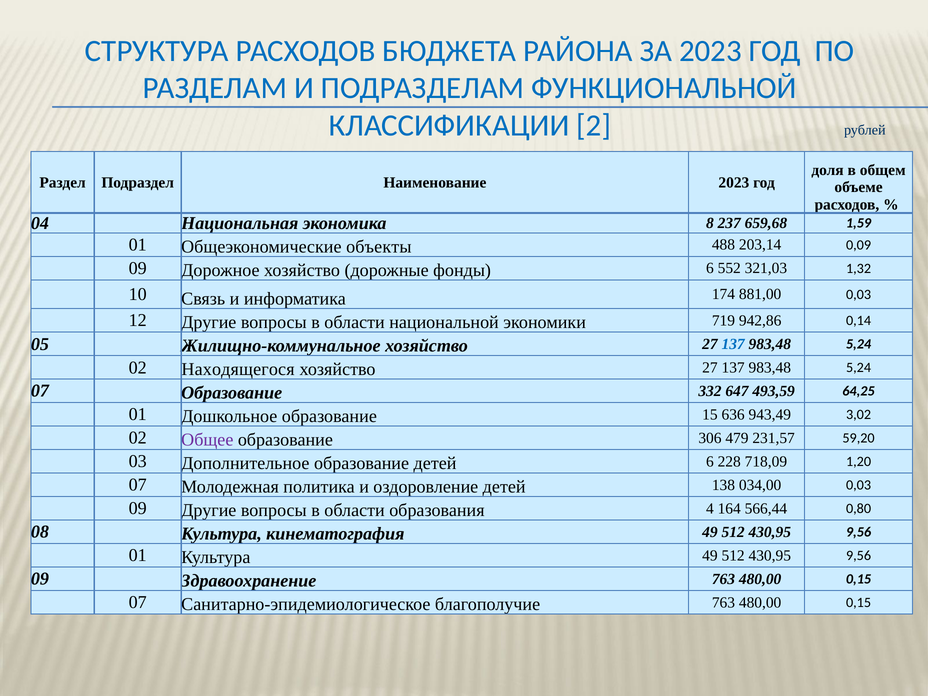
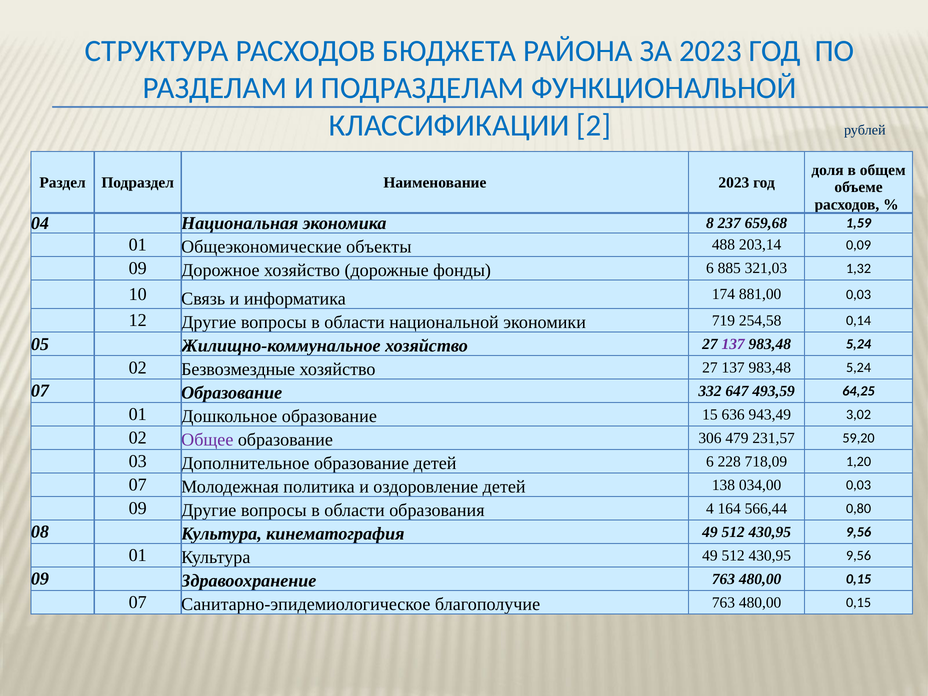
552: 552 -> 885 (729, 268)
942,86: 942,86 -> 254,58 (760, 320)
137 colour: blue -> purple (733, 344)
Находящегося: Находящегося -> Безвозмездные (238, 369)
